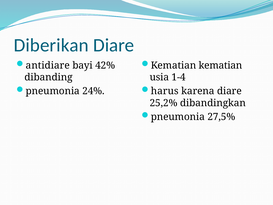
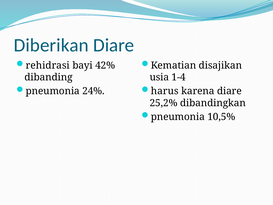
antidiare: antidiare -> rehidrasi (48, 65)
Kematian kematian: kematian -> disajikan (220, 65)
27,5%: 27,5% -> 10,5% (221, 117)
